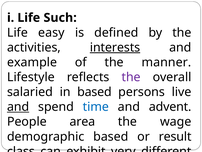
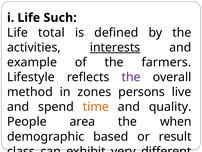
easy: easy -> total (51, 32)
manner: manner -> farmers (166, 62)
salaried: salaried -> method (30, 92)
in based: based -> zones (94, 92)
and underline: present -> none (18, 107)
time colour: blue -> orange (96, 107)
advent: advent -> quality (170, 107)
wage: wage -> when (176, 121)
